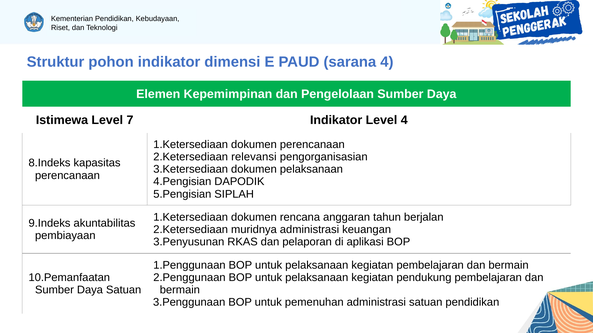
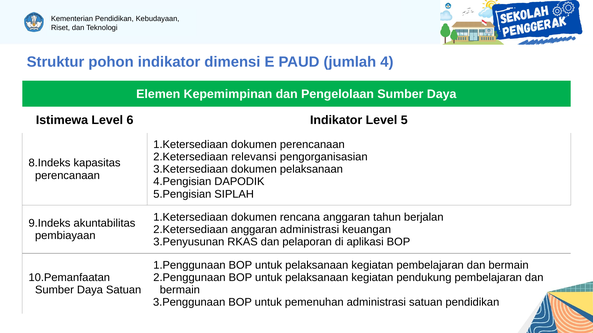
sarana: sarana -> jumlah (350, 62)
7: 7 -> 6 (130, 120)
Level 4: 4 -> 5 (404, 120)
muridnya: muridnya -> anggaran (254, 230)
